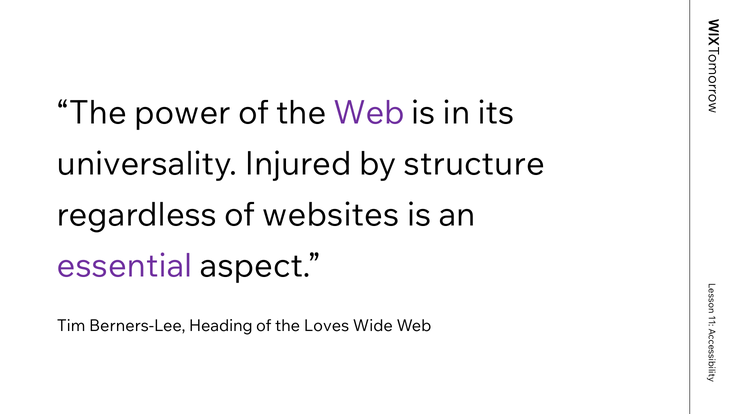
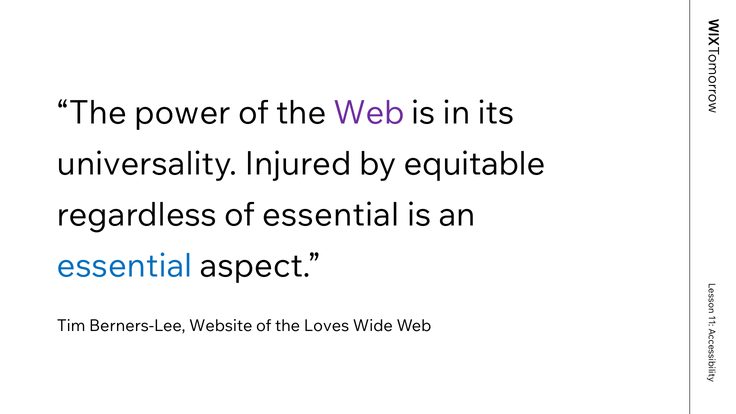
structure: structure -> equitable (475, 164)
of websites: websites -> essential (331, 215)
essential colour: purple -> blue (125, 266)
Heading: Heading -> Website (221, 326)
